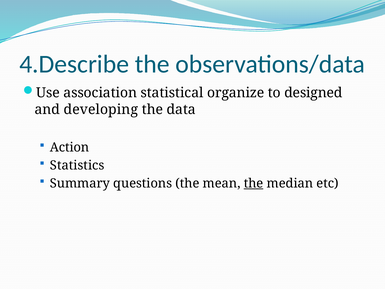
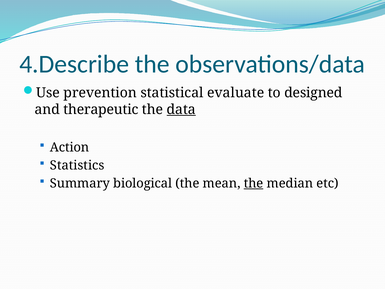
association: association -> prevention (100, 93)
organize: organize -> evaluate (236, 93)
developing: developing -> therapeutic (101, 109)
data underline: none -> present (181, 109)
questions: questions -> biological (143, 183)
